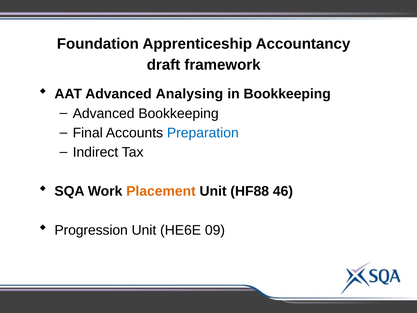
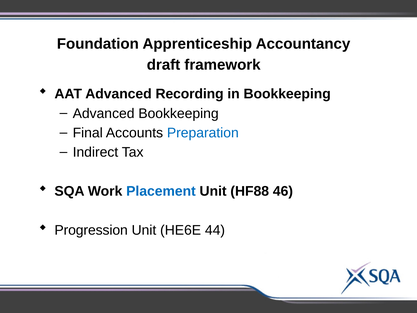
Analysing: Analysing -> Recording (190, 94)
Placement colour: orange -> blue (161, 191)
09: 09 -> 44 (215, 230)
